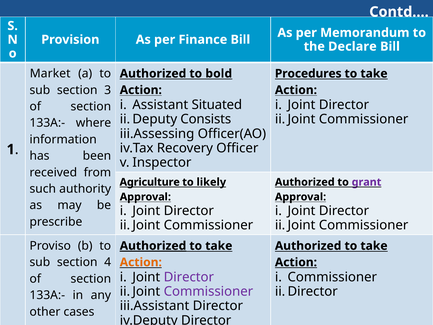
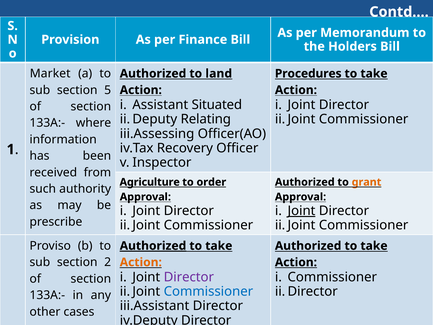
Declare: Declare -> Holders (352, 46)
bold: bold -> land (219, 74)
3: 3 -> 5 (108, 90)
Consists: Consists -> Relating (206, 119)
likely: likely -> order (211, 182)
grant colour: purple -> orange (367, 182)
Joint underline: none -> present (301, 211)
section 4: 4 -> 2 (108, 262)
Commissioner colour: purple -> blue (208, 291)
